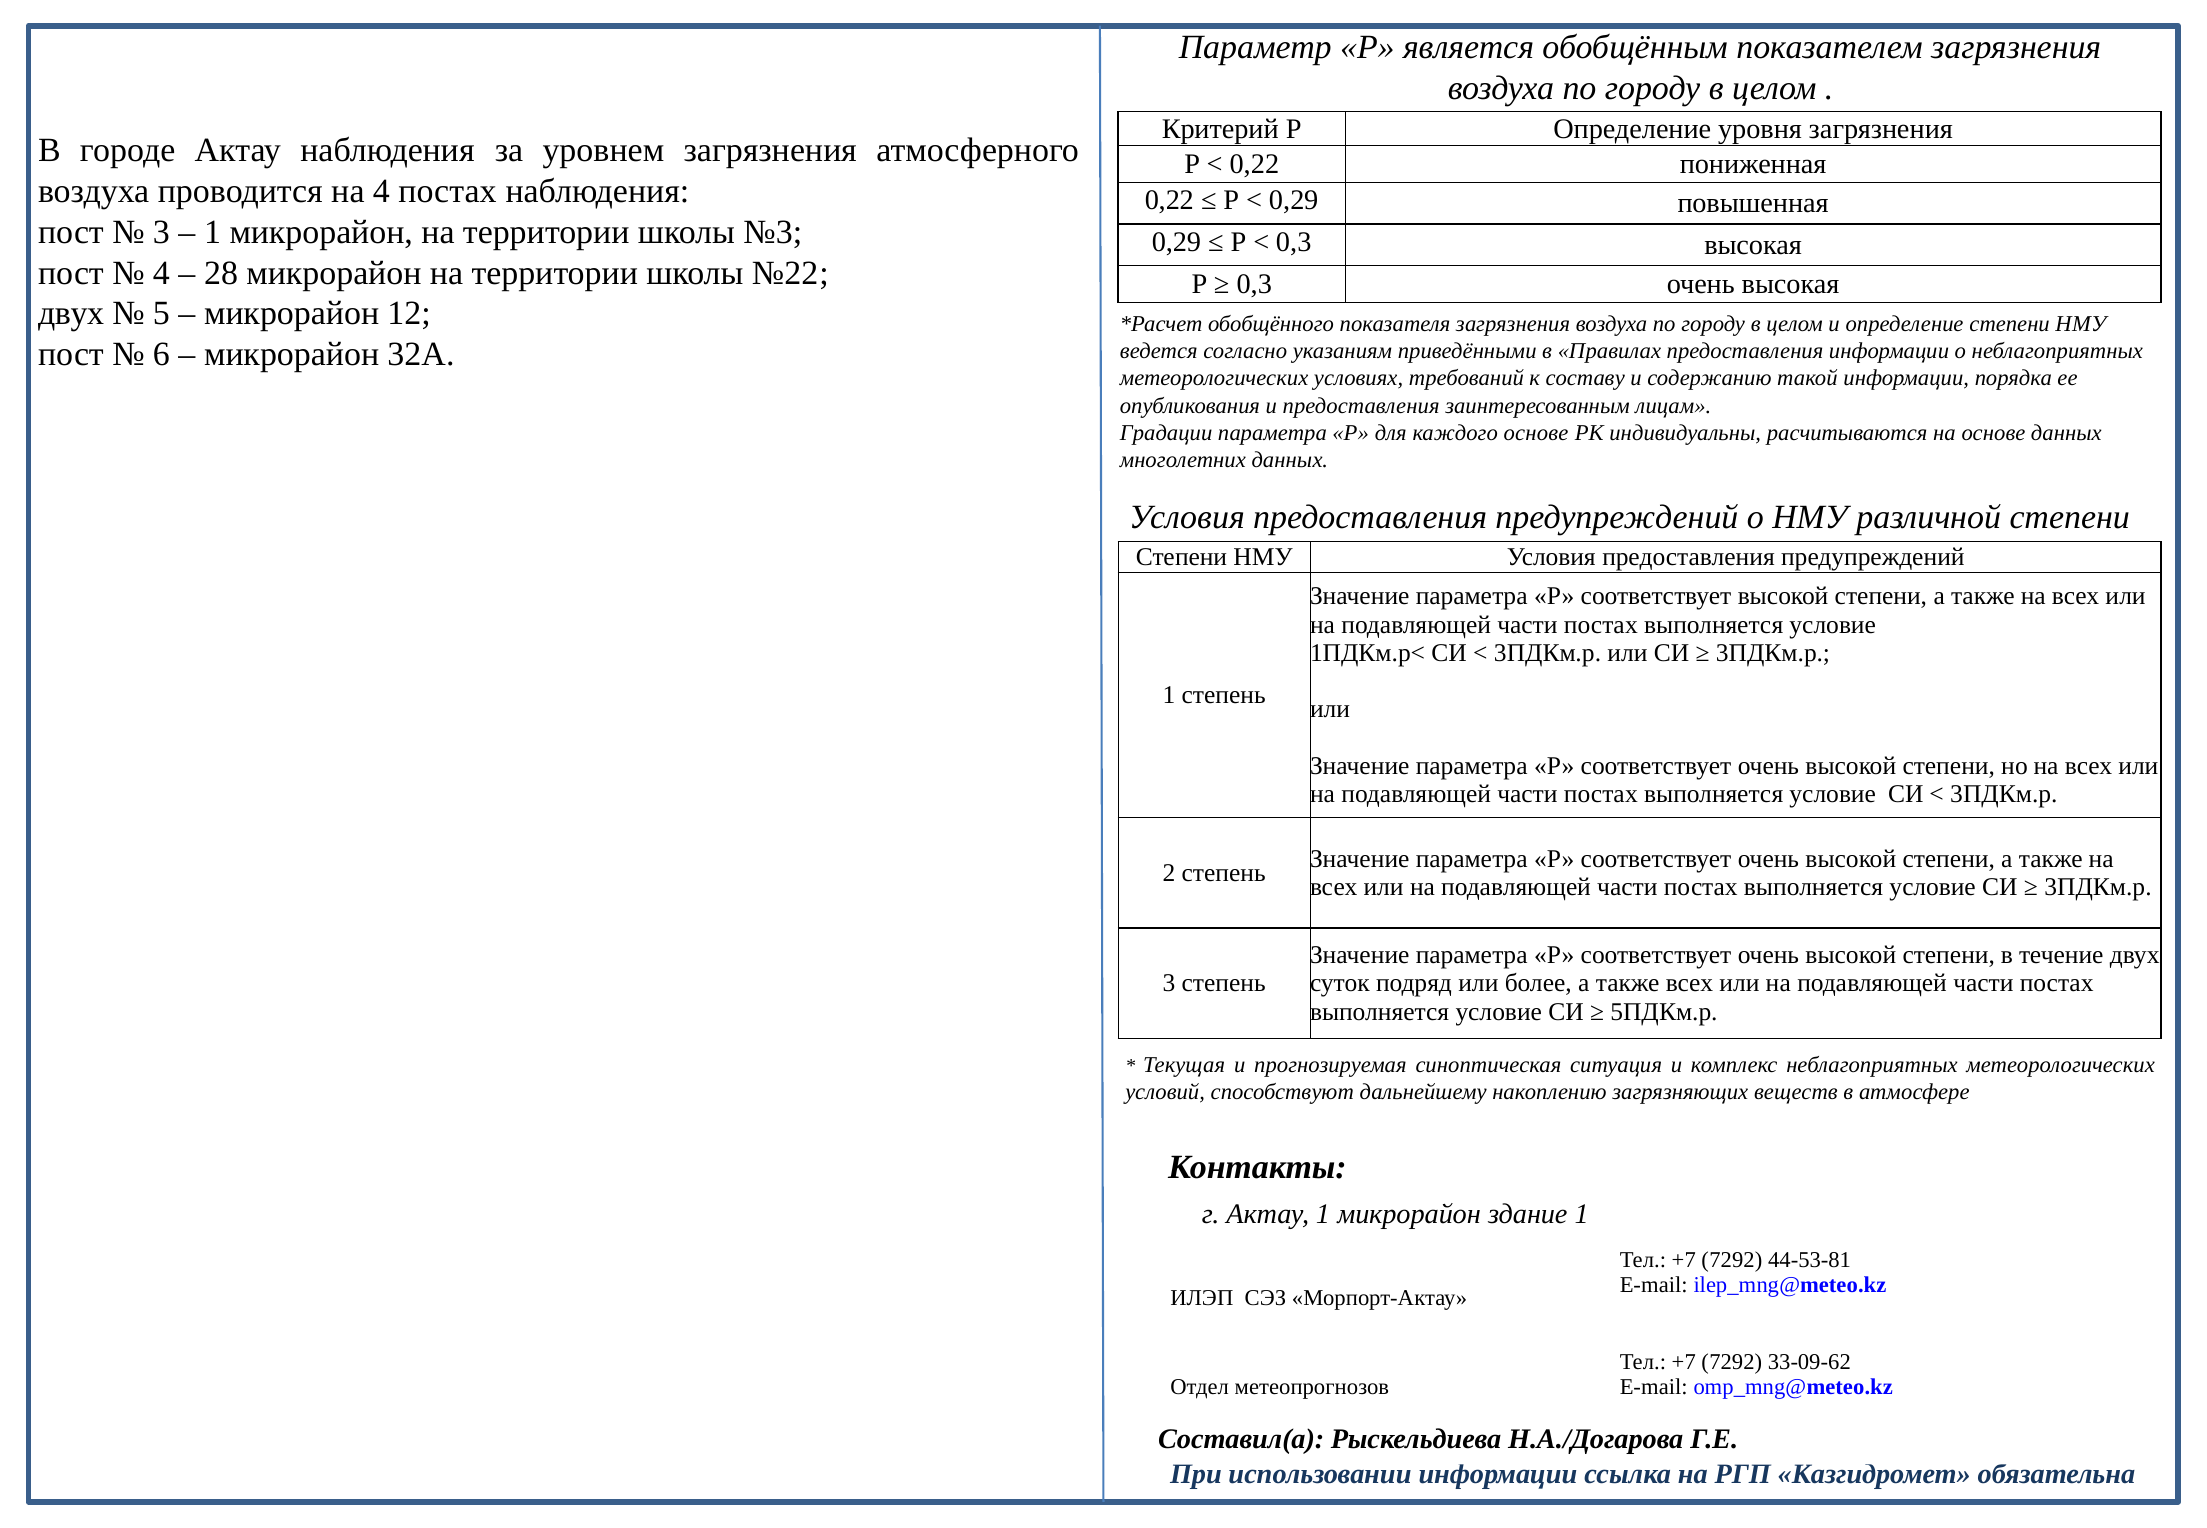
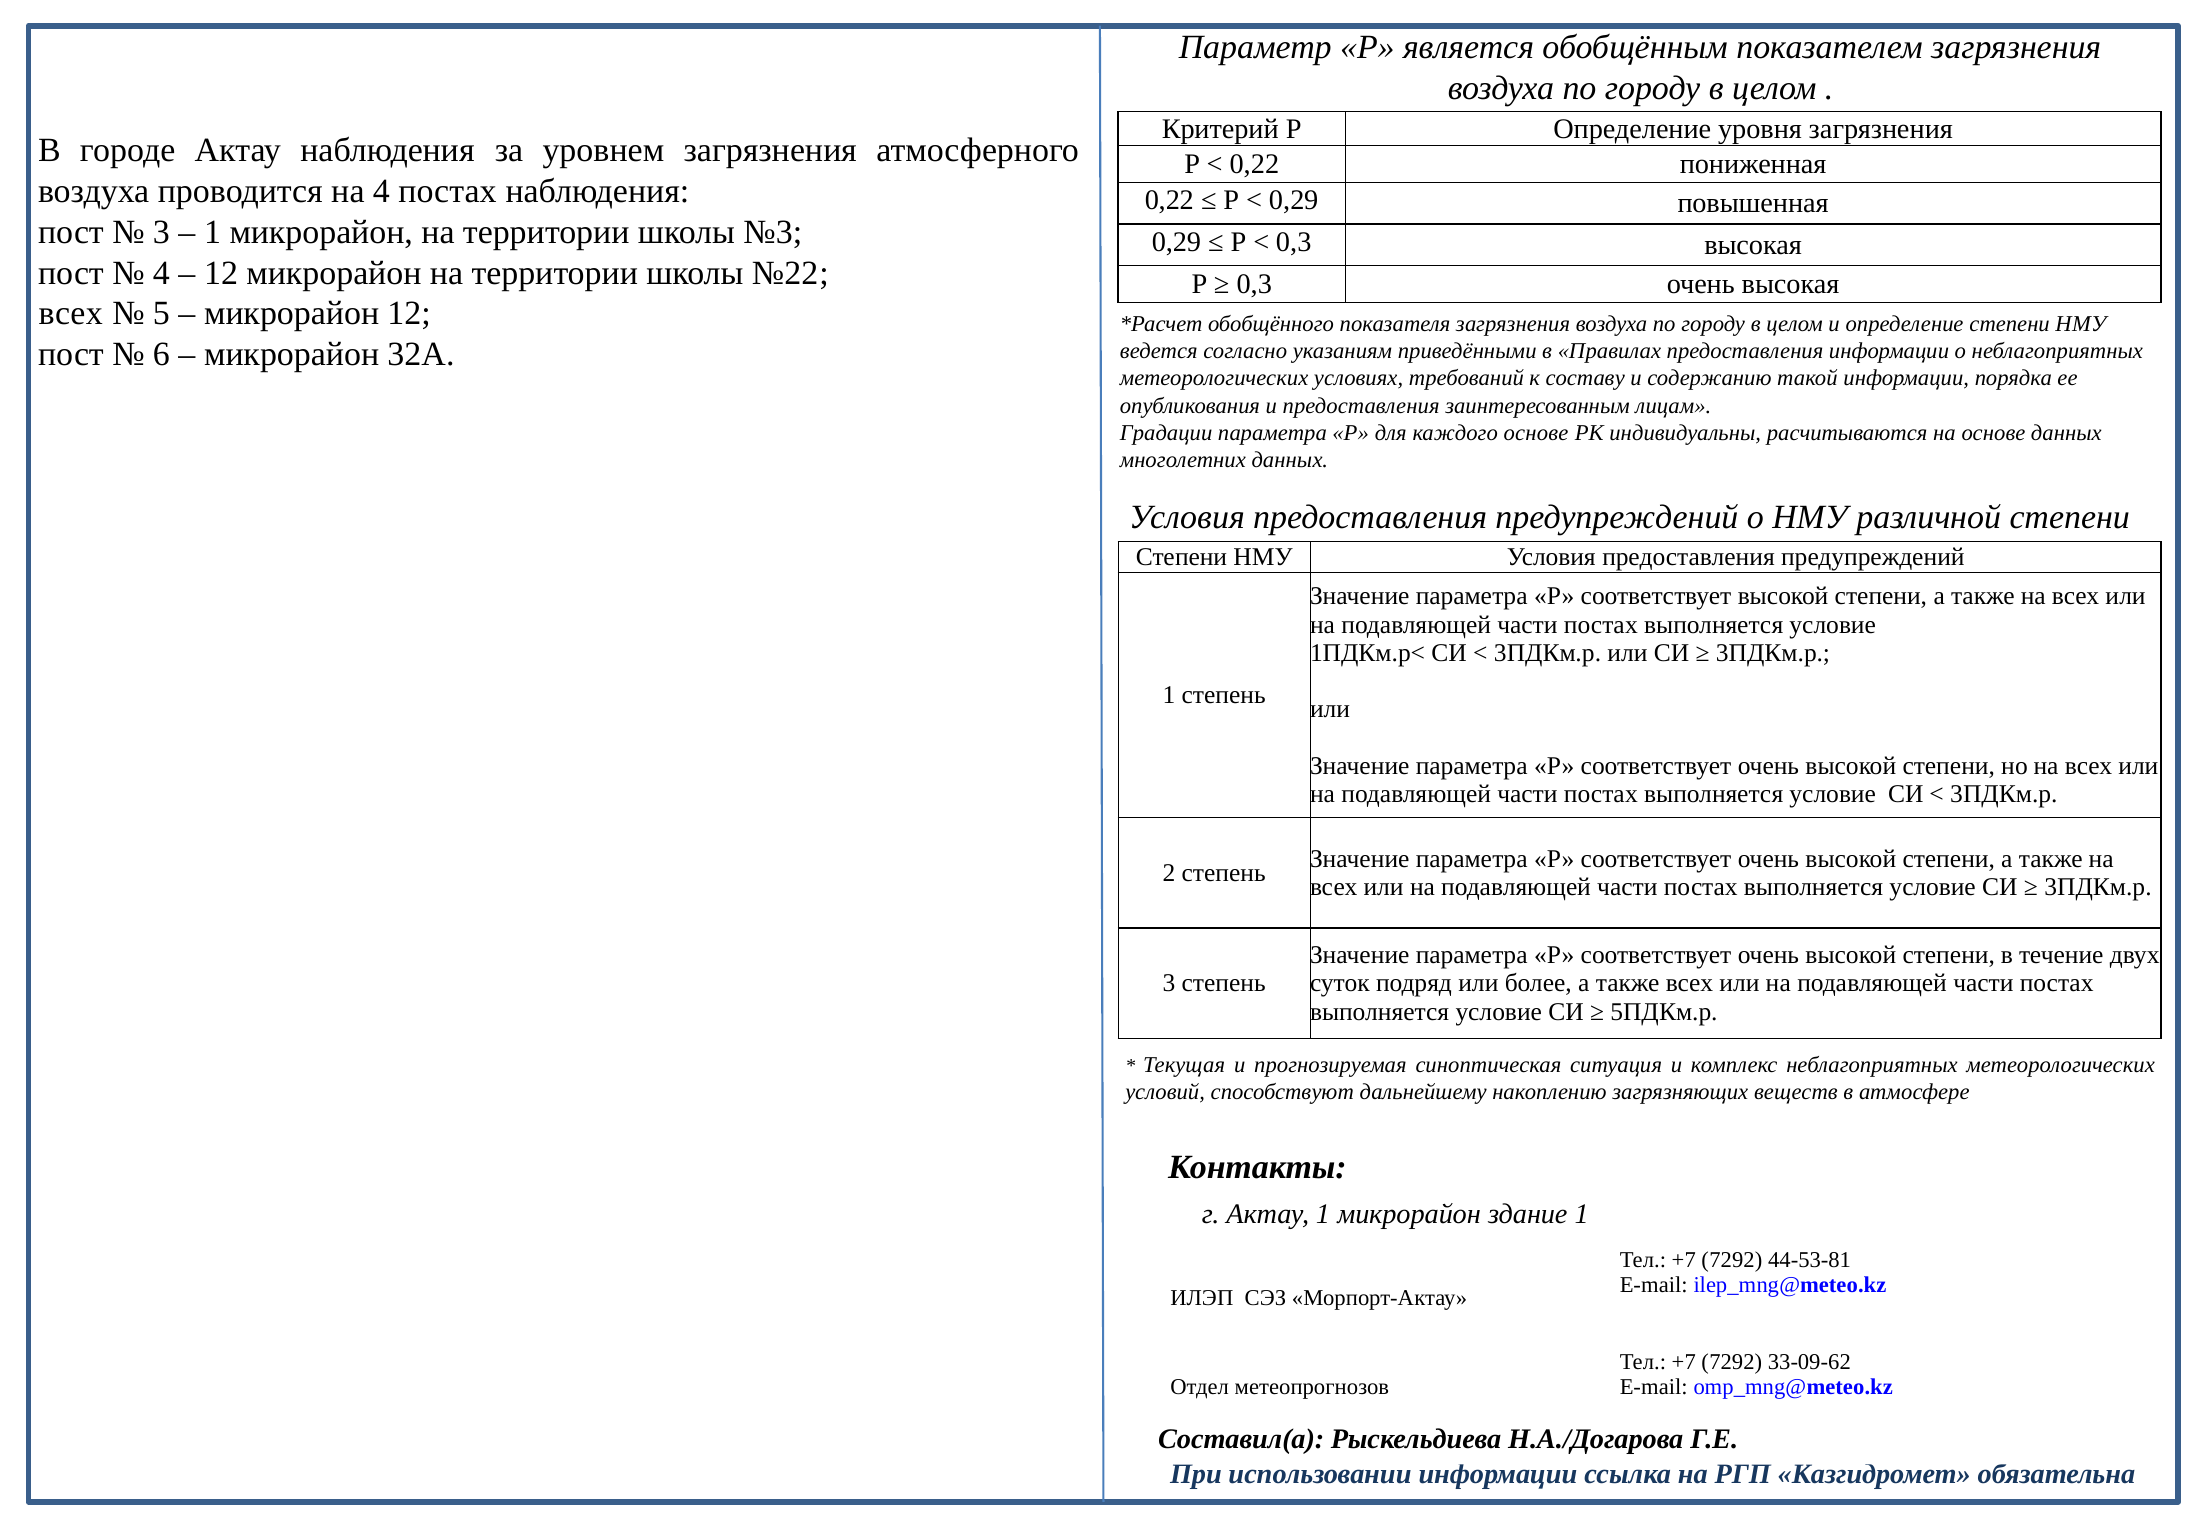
28: 28 -> 12 (221, 273)
двух: двух -> всех (71, 314)
